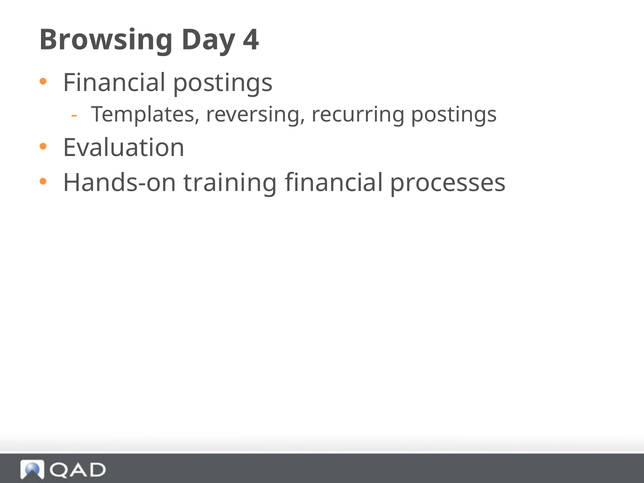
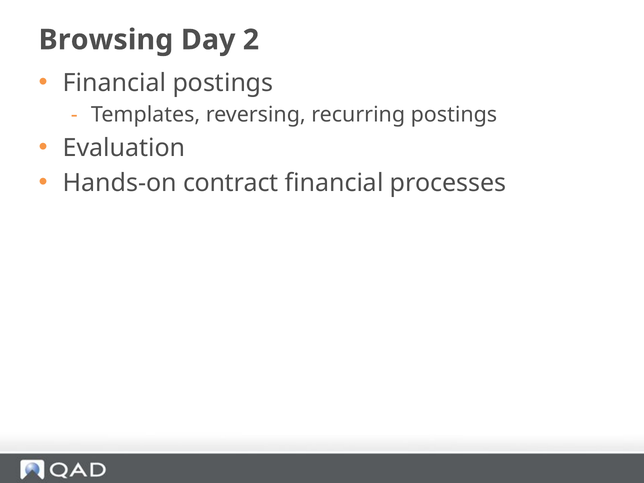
4: 4 -> 2 (251, 40)
training: training -> contract (231, 183)
